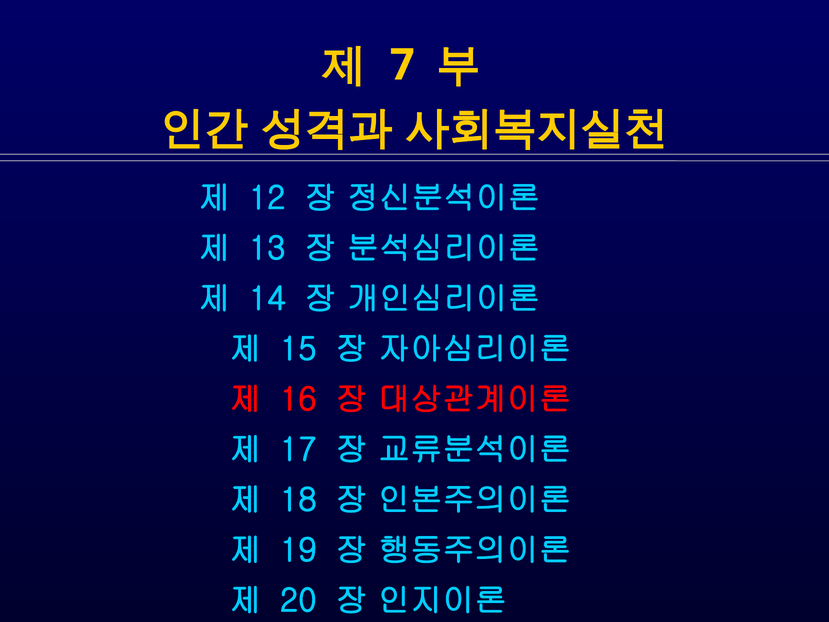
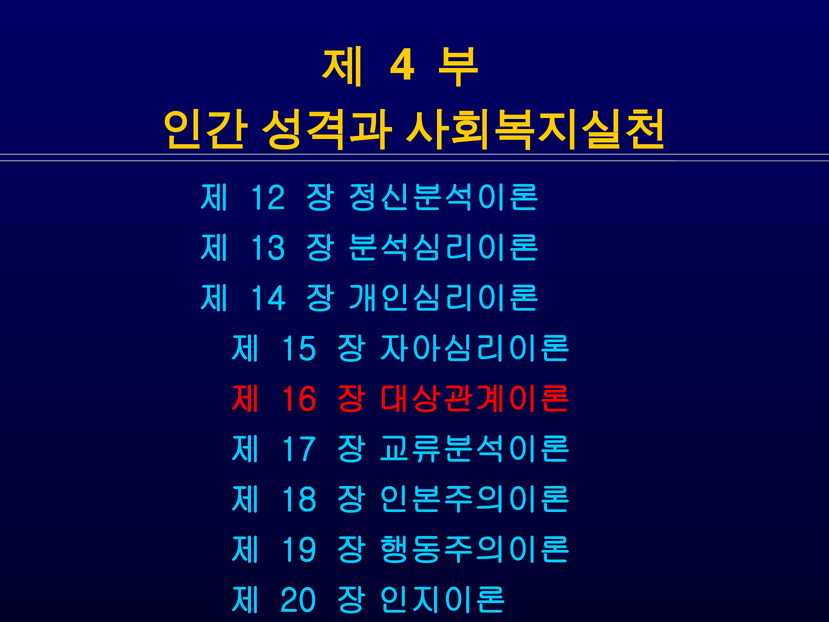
7: 7 -> 4 (402, 65)
